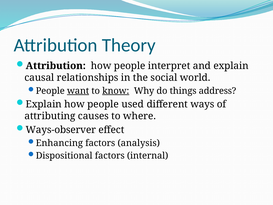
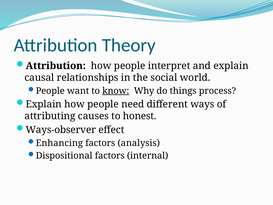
want underline: present -> none (78, 91)
address: address -> process (217, 91)
used: used -> need (133, 104)
where: where -> honest (140, 116)
